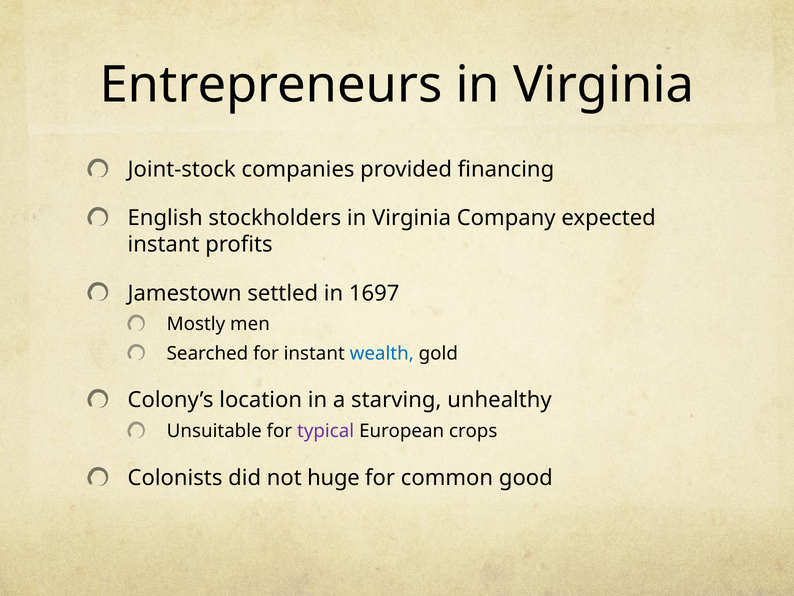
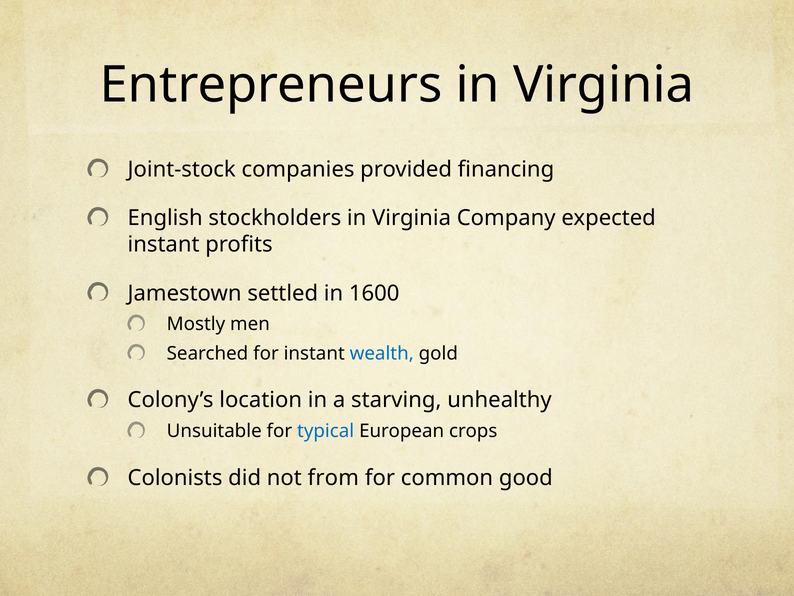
1697: 1697 -> 1600 (374, 293)
typical colour: purple -> blue (326, 431)
huge: huge -> from (333, 477)
